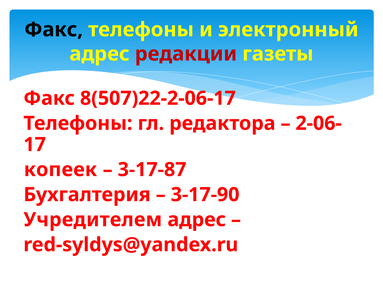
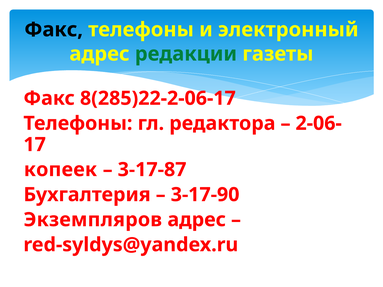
редакции colour: red -> green (186, 54)
8(507)22-2-06-17: 8(507)22-2-06-17 -> 8(285)22-2-06-17 (158, 98)
Учредителем: Учредителем -> Экземпляров (93, 220)
